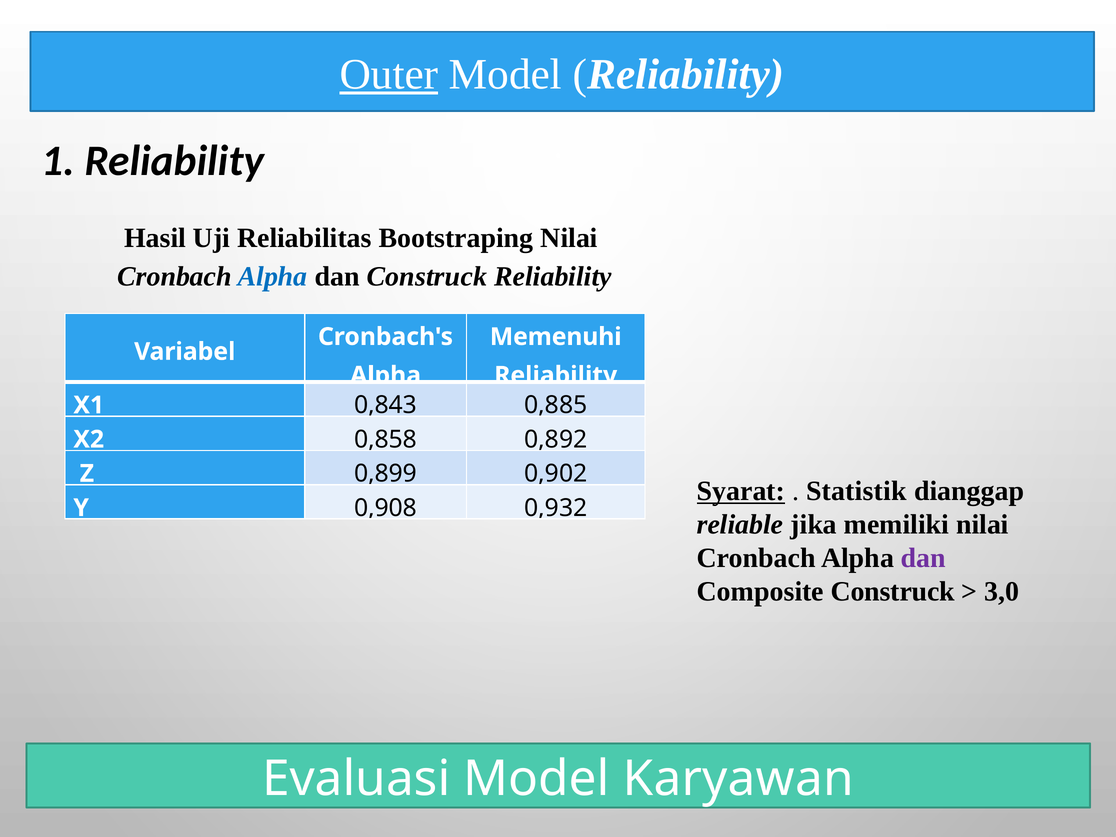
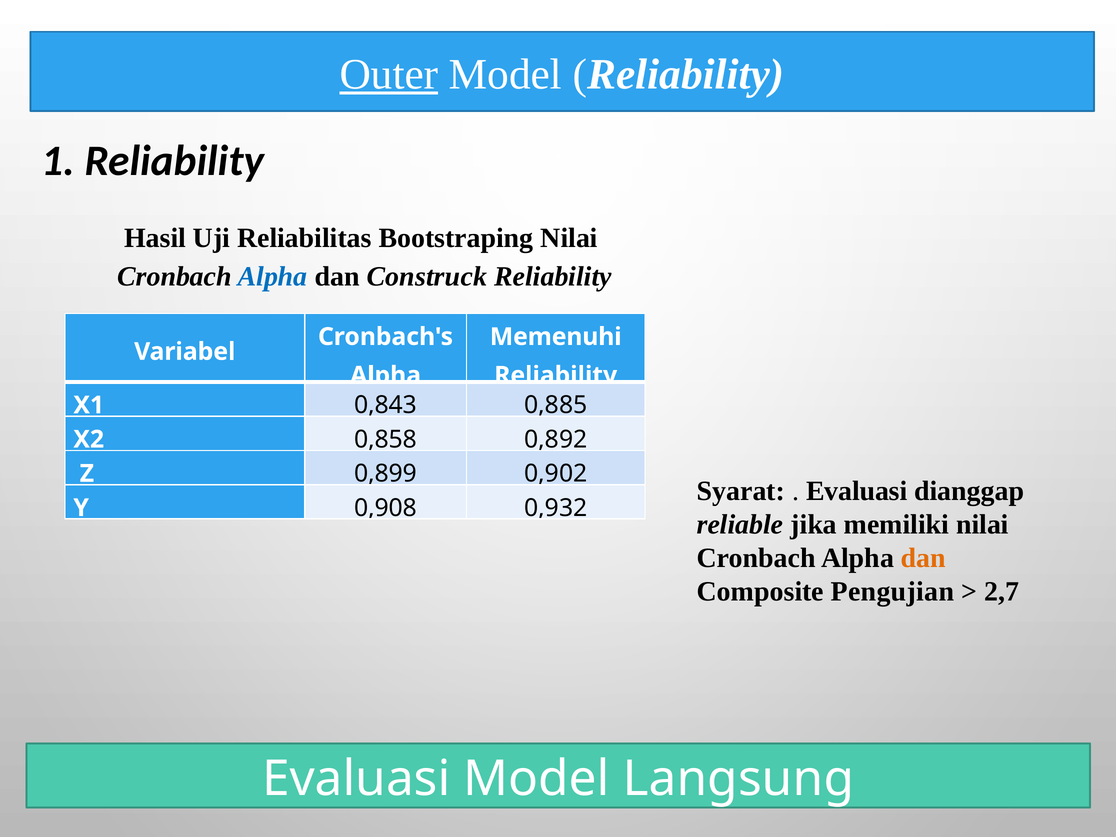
Syarat underline: present -> none (741, 491)
Statistik: Statistik -> Evaluasi (857, 491)
dan colour: purple -> orange (923, 558)
Composite Construck: Construck -> Pengujian (892, 592)
3,0: 3,0 -> 2,7 (1002, 592)
Karyawan: Karyawan -> Langsung (738, 779)
